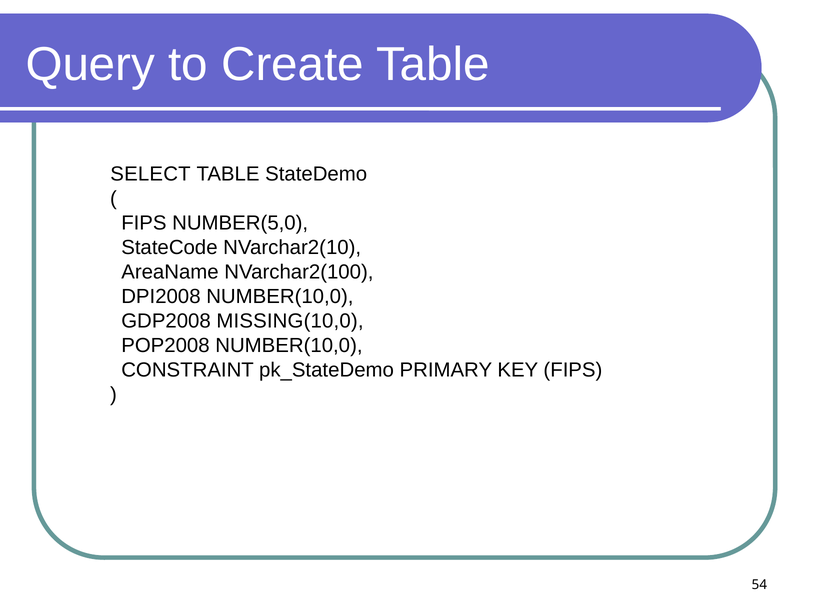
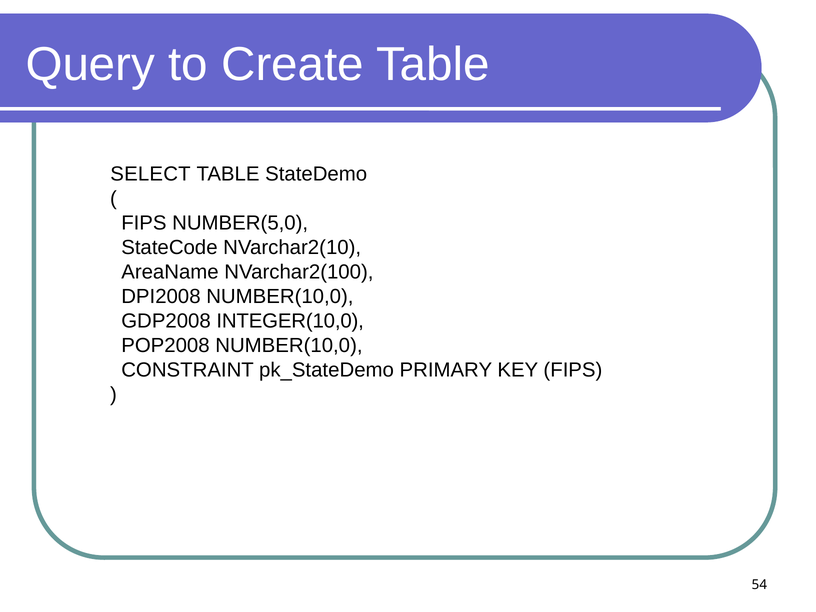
MISSING(10,0: MISSING(10,0 -> INTEGER(10,0 (290, 321)
